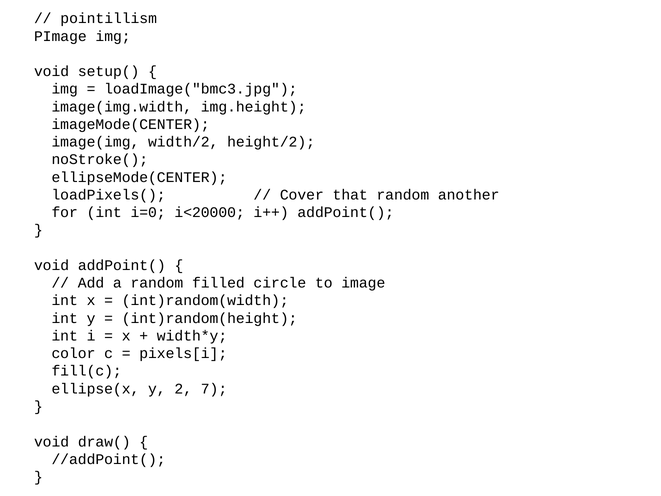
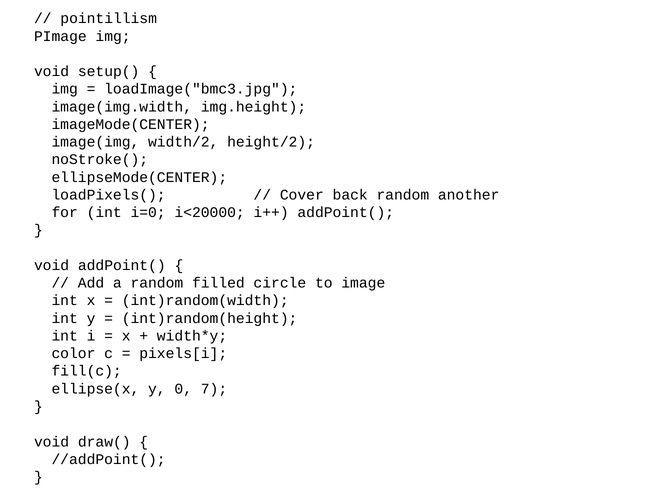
that: that -> back (350, 195)
2: 2 -> 0 (183, 389)
